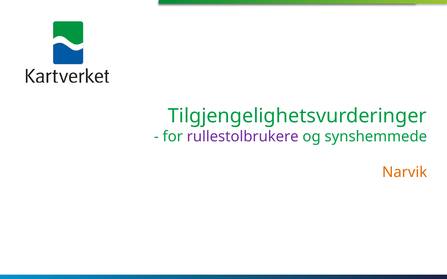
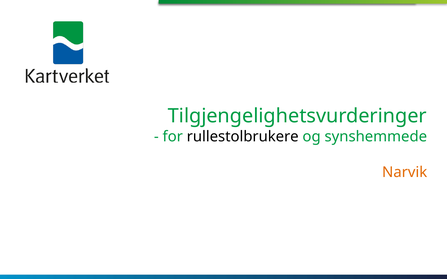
rullestolbrukere colour: purple -> black (243, 137)
